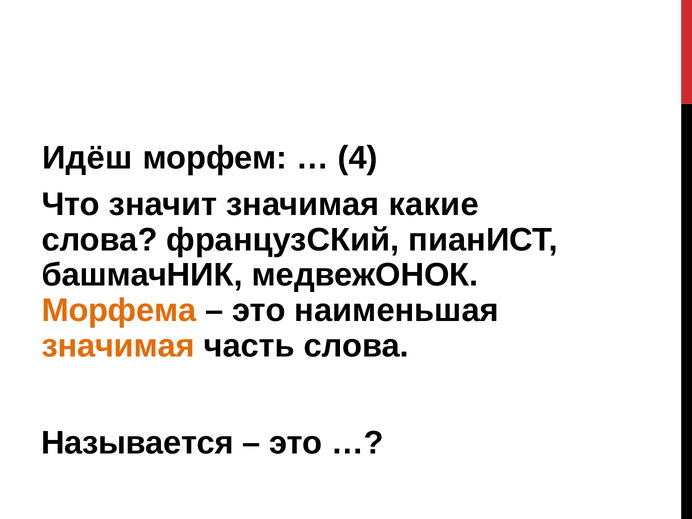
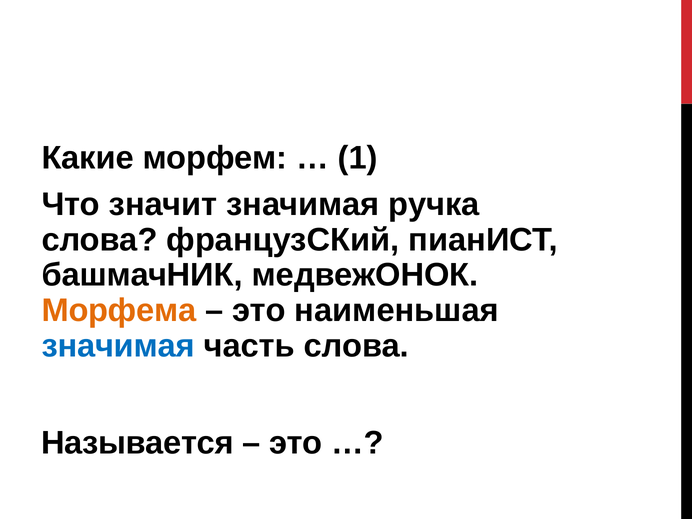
Идёш: Идёш -> Какие (88, 158)
4: 4 -> 1 (358, 158)
какие: какие -> ручка (434, 205)
значимая colour: orange -> blue (118, 346)
